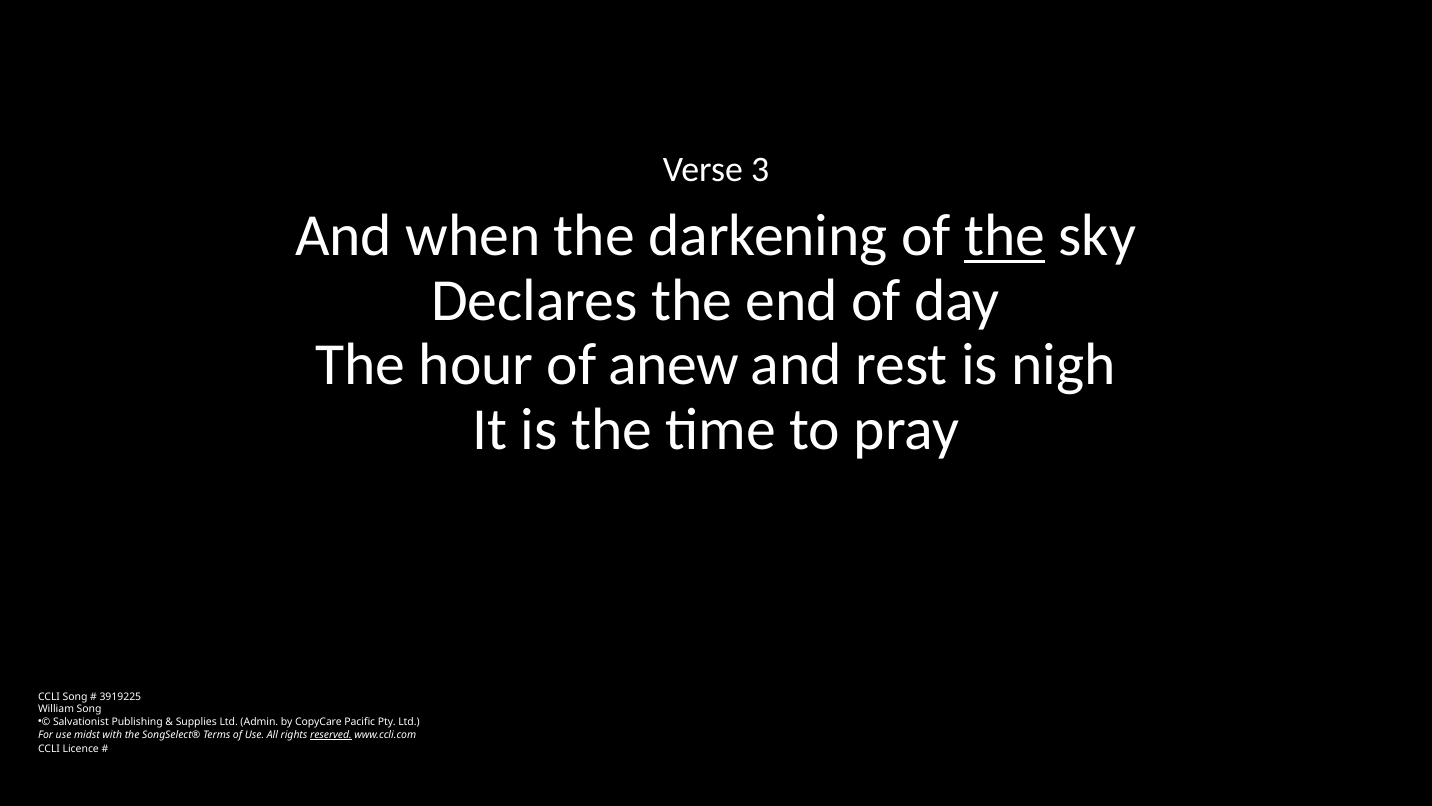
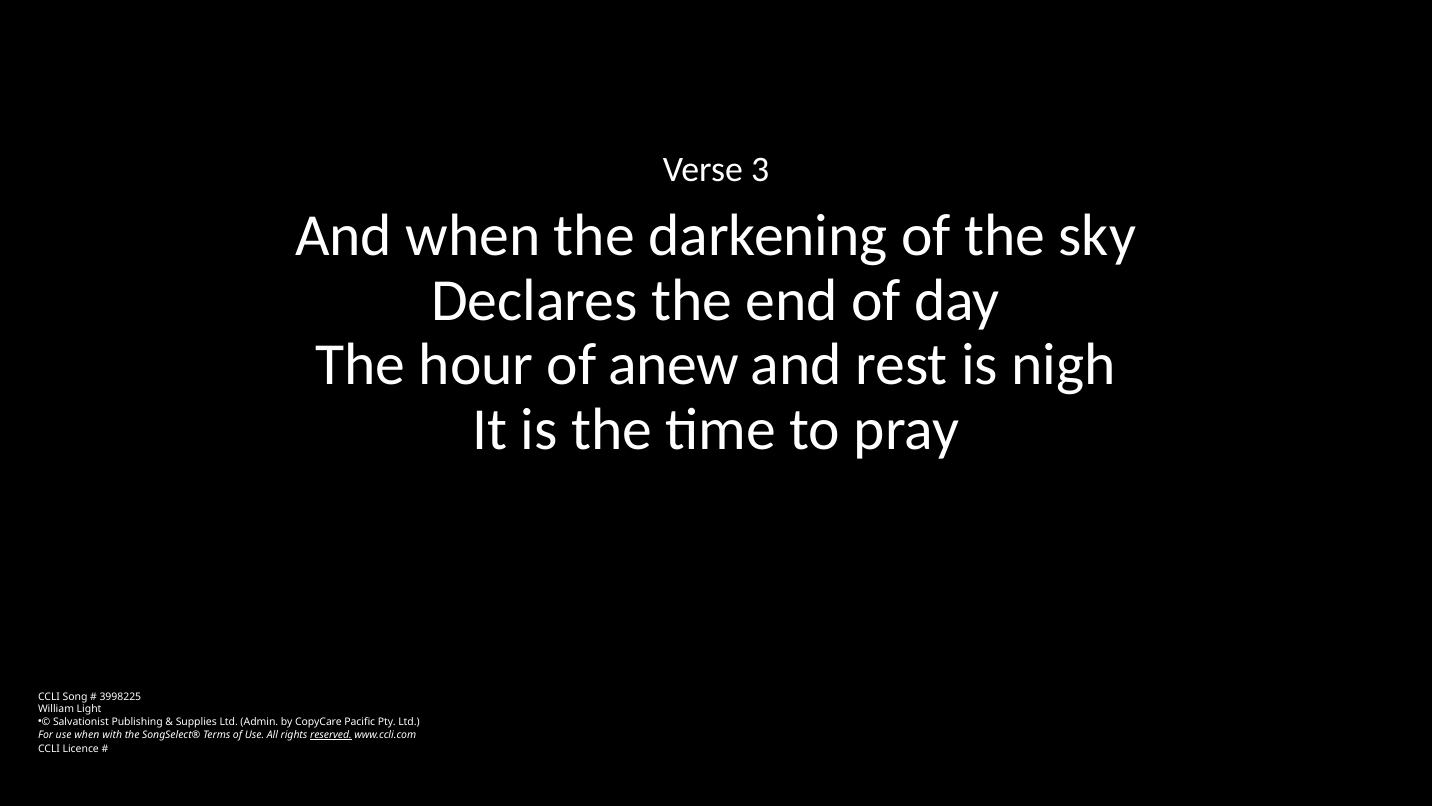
the underline: present -> none (1005, 236)
3919225: 3919225 -> 3998225 (120, 697)
William Song: Song -> Light (89, 709)
use midst: midst -> when (87, 734)
